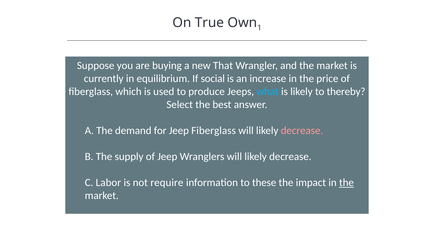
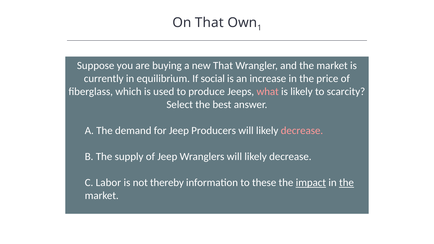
On True: True -> That (209, 23)
what colour: light blue -> pink (268, 92)
thereby: thereby -> scarcity (346, 92)
Jeep Fiberglass: Fiberglass -> Producers (214, 131)
require: require -> thereby (167, 183)
impact underline: none -> present (311, 183)
